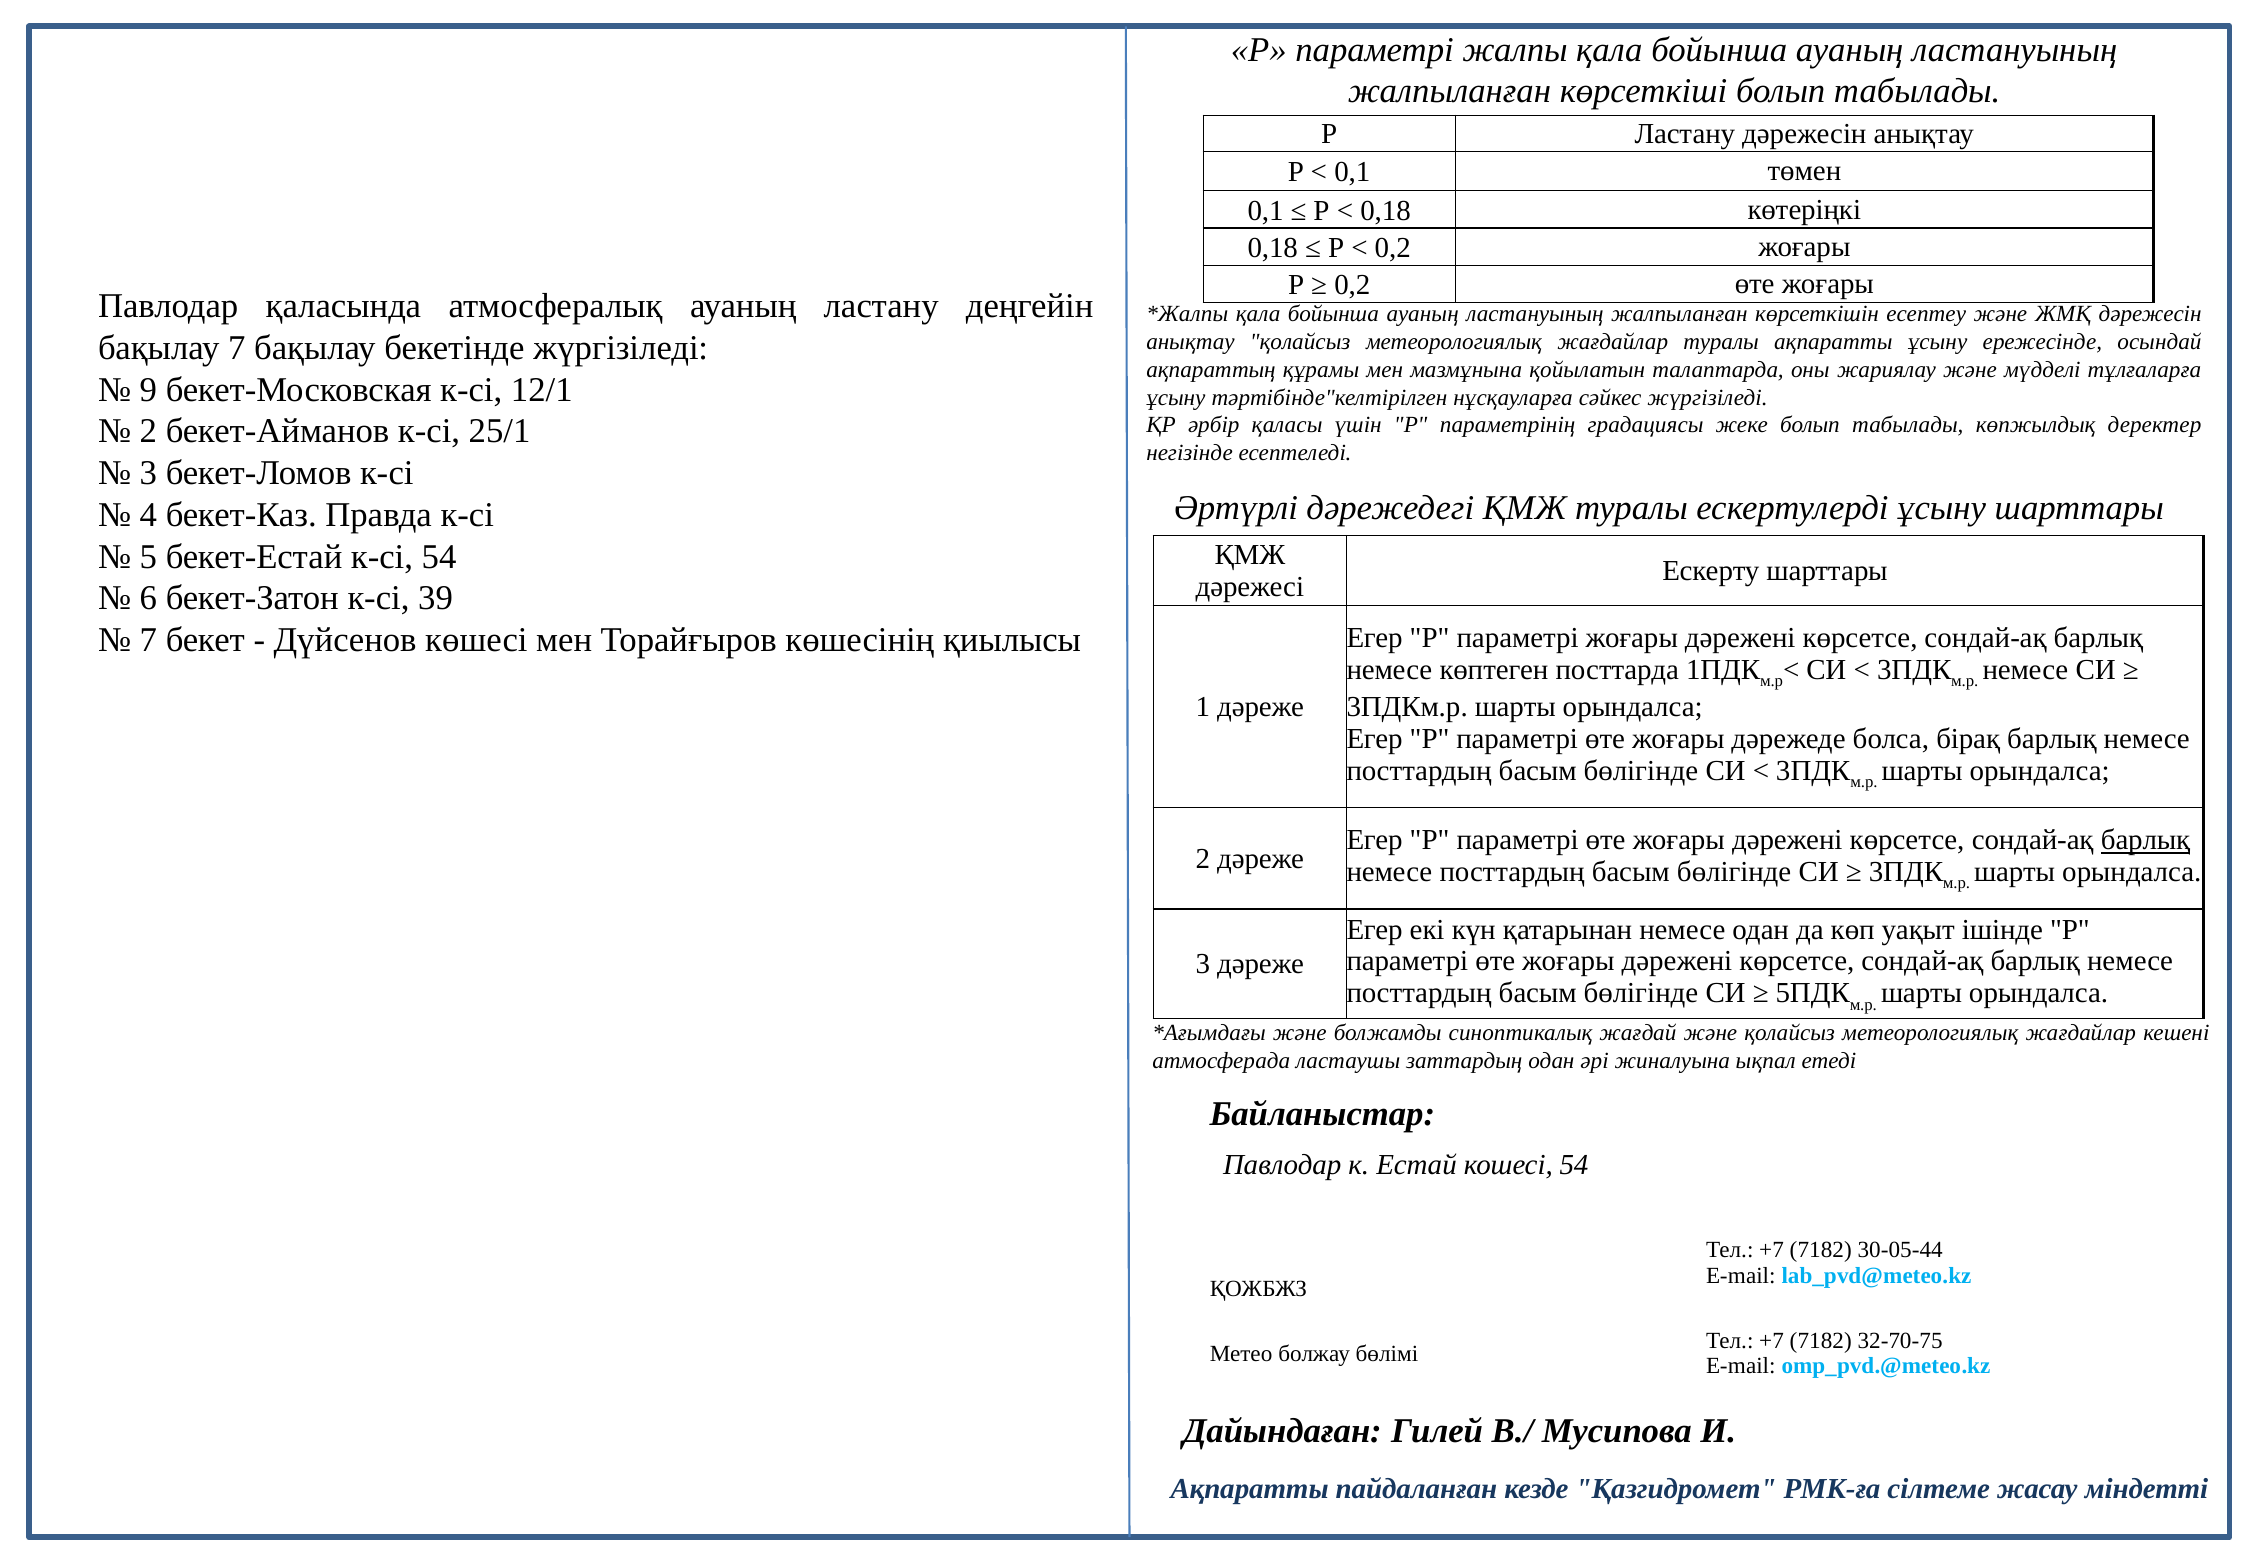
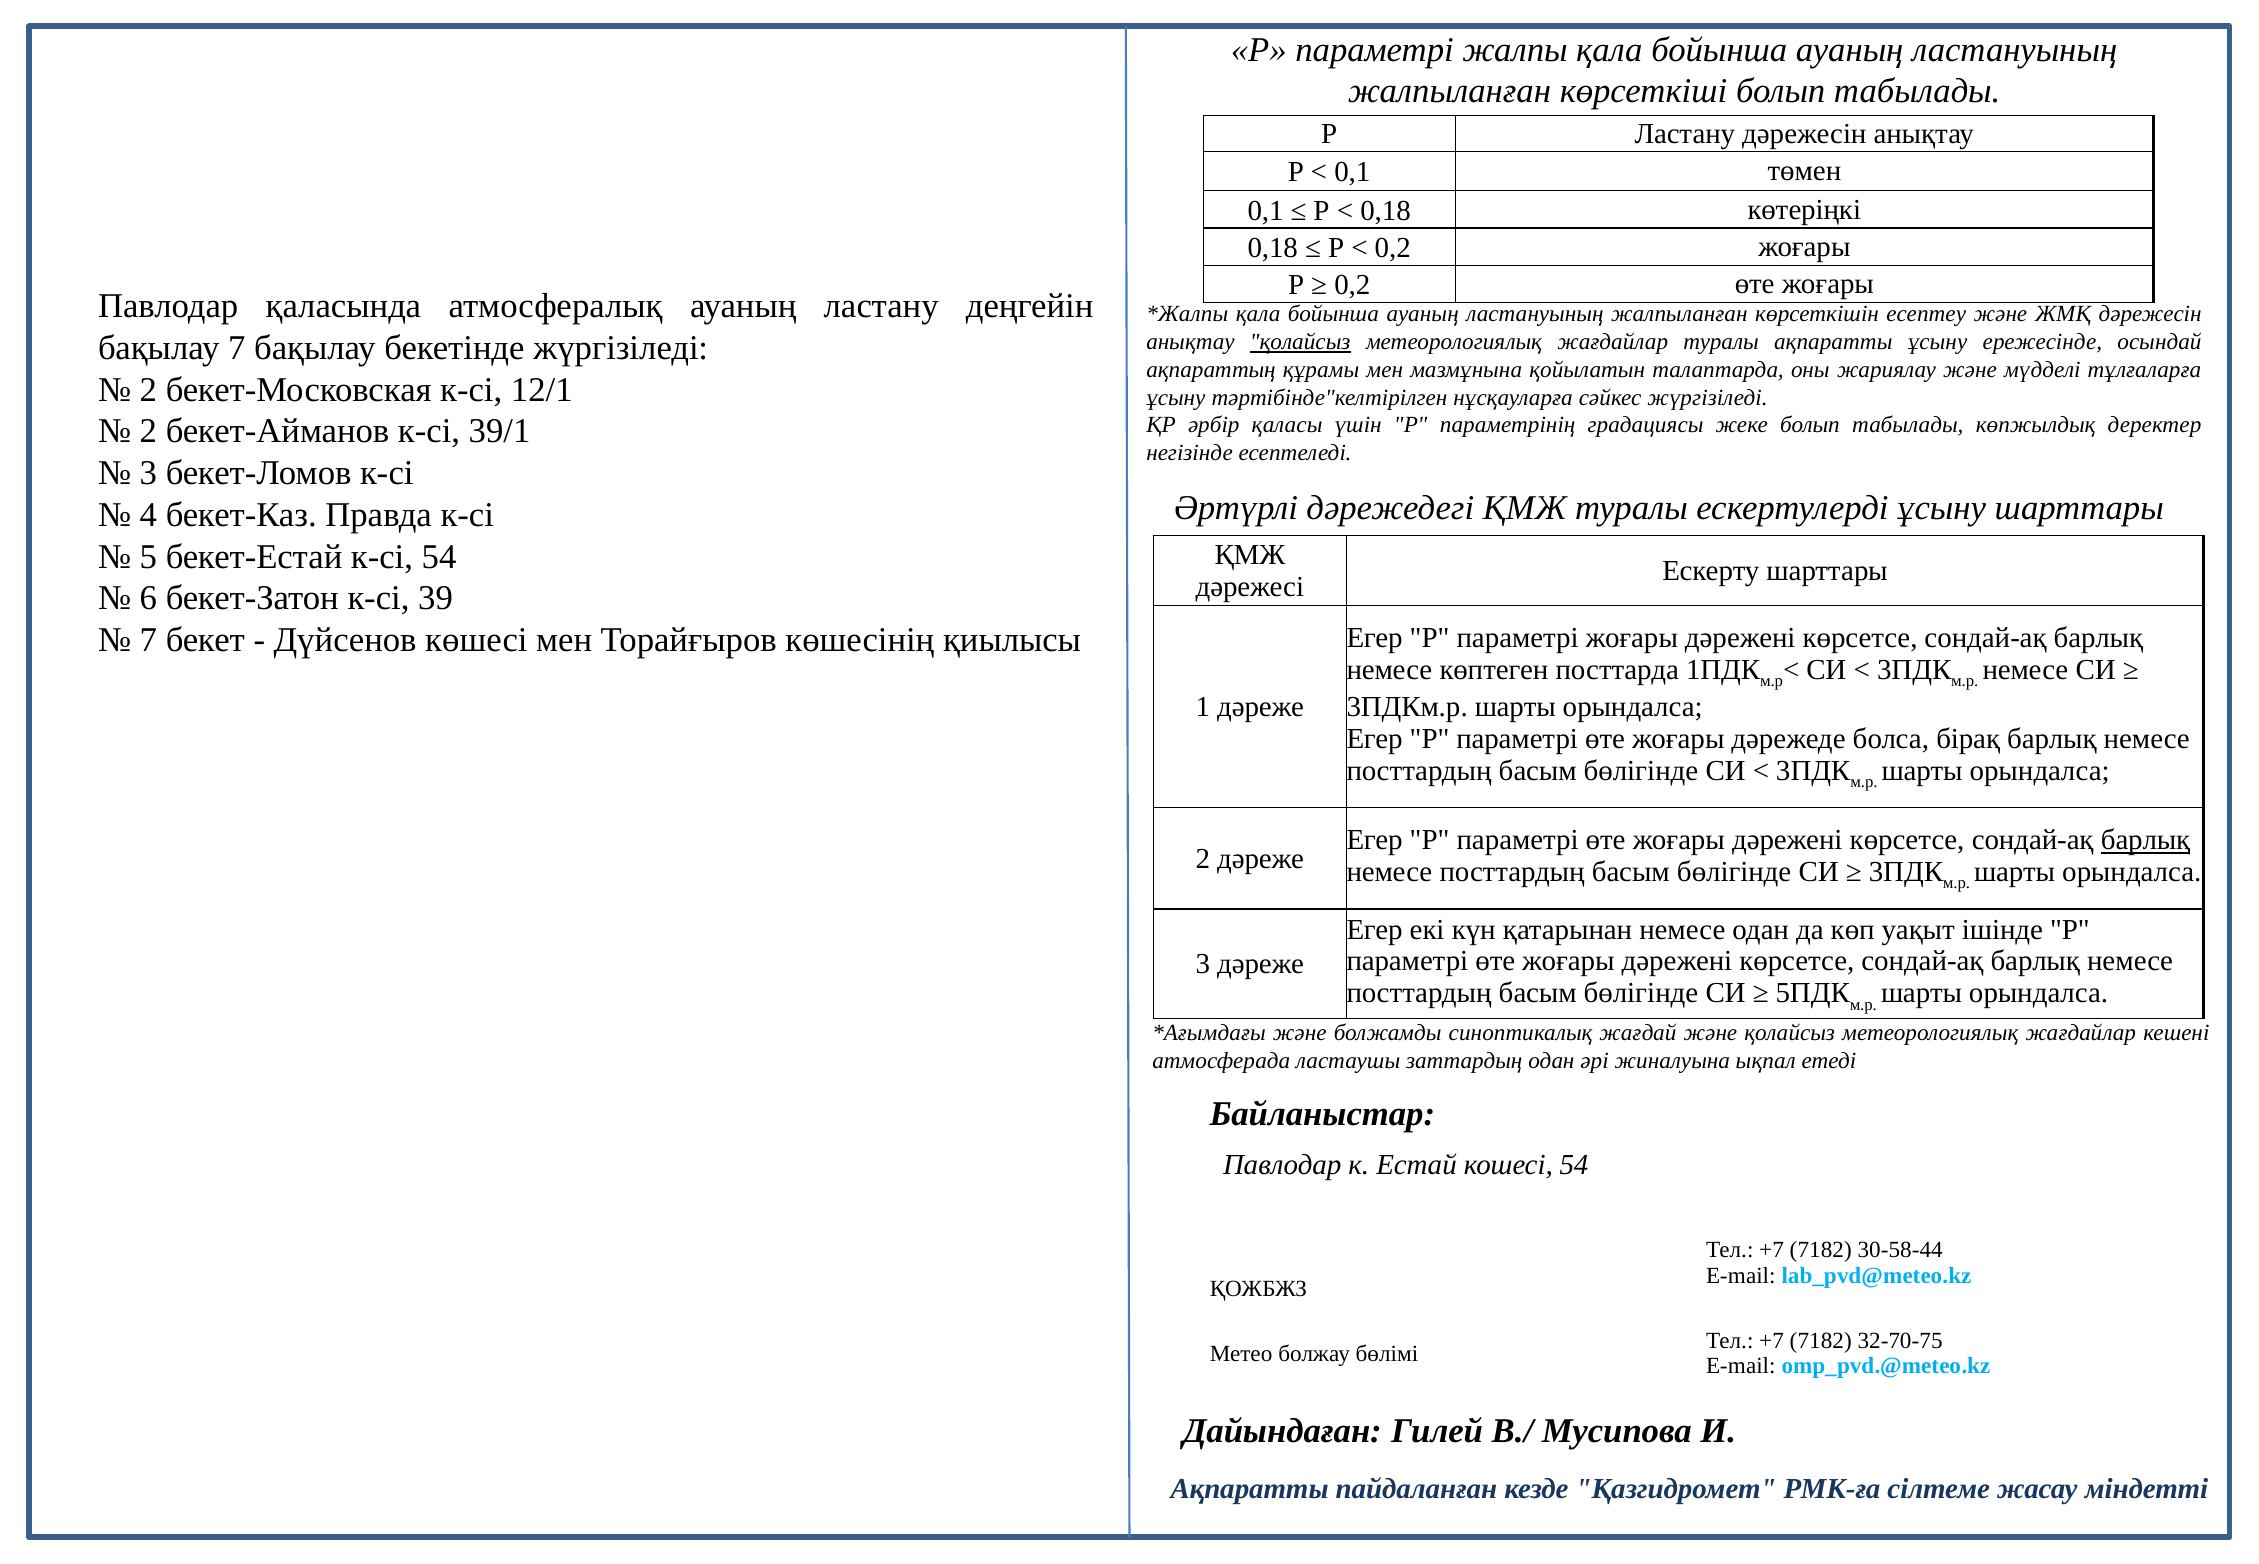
қолайсыз underline: none -> present (1300, 342)
9: 9 -> 2 (148, 390)
25/1: 25/1 -> 39/1 (499, 431)
30-05-44: 30-05-44 -> 30-58-44 (1900, 1250)
